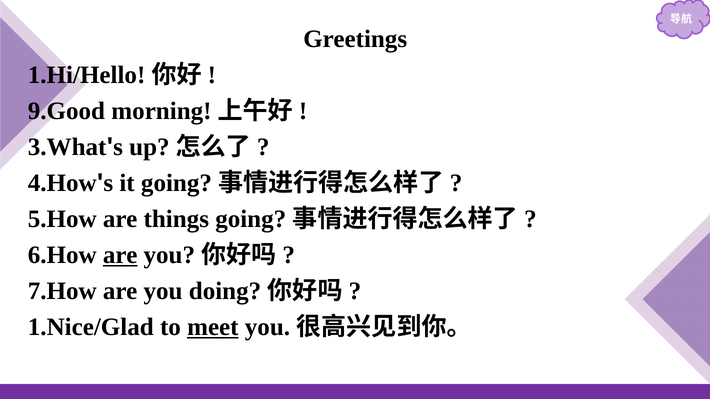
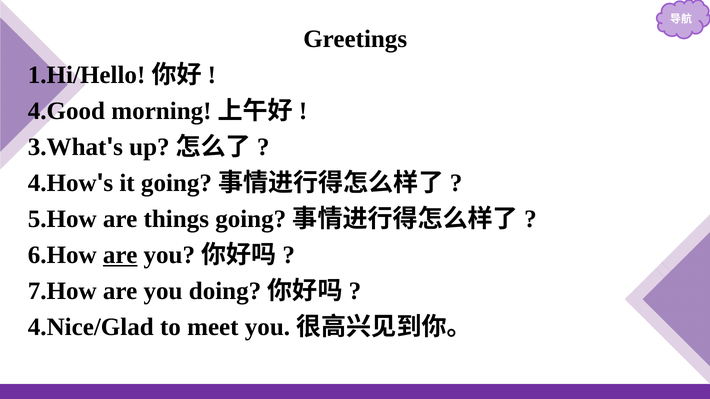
9.Good: 9.Good -> 4.Good (66, 111)
1.Nice/Glad: 1.Nice/Glad -> 4.Nice/Glad (91, 327)
meet underline: present -> none (213, 327)
